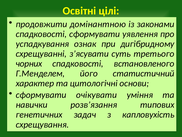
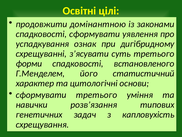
чорних: чорних -> форми (29, 63)
сформувати очікувати: очікувати -> третього (97, 95)
